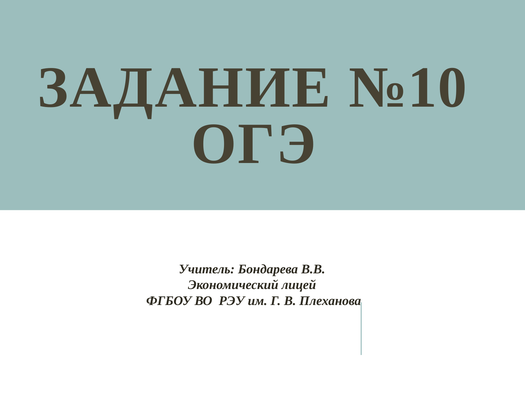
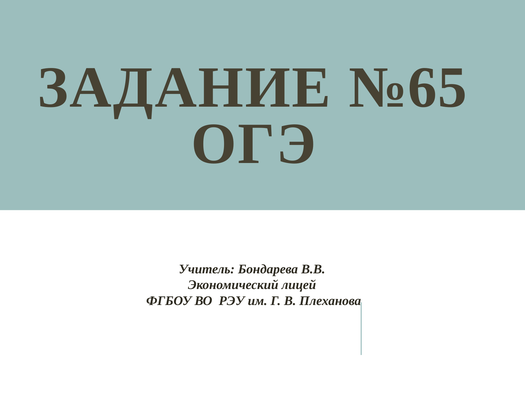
№10: №10 -> №65 (408, 88)
